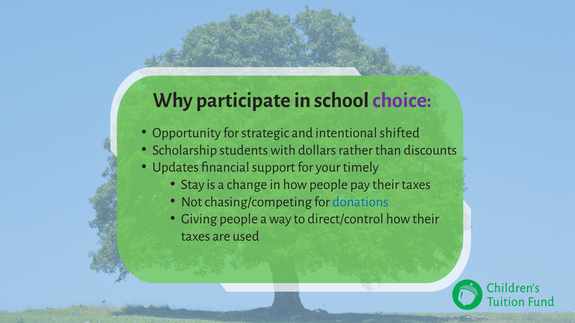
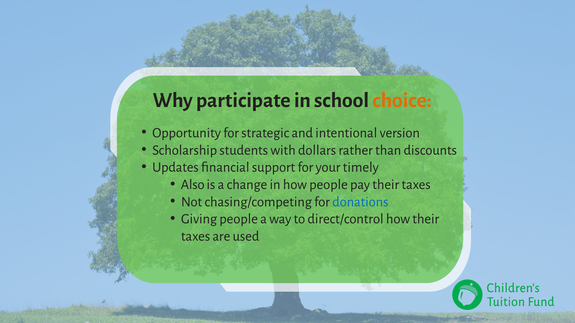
choice colour: purple -> orange (402, 100)
shifted: shifted -> version (400, 133)
Stay: Stay -> Also (193, 185)
